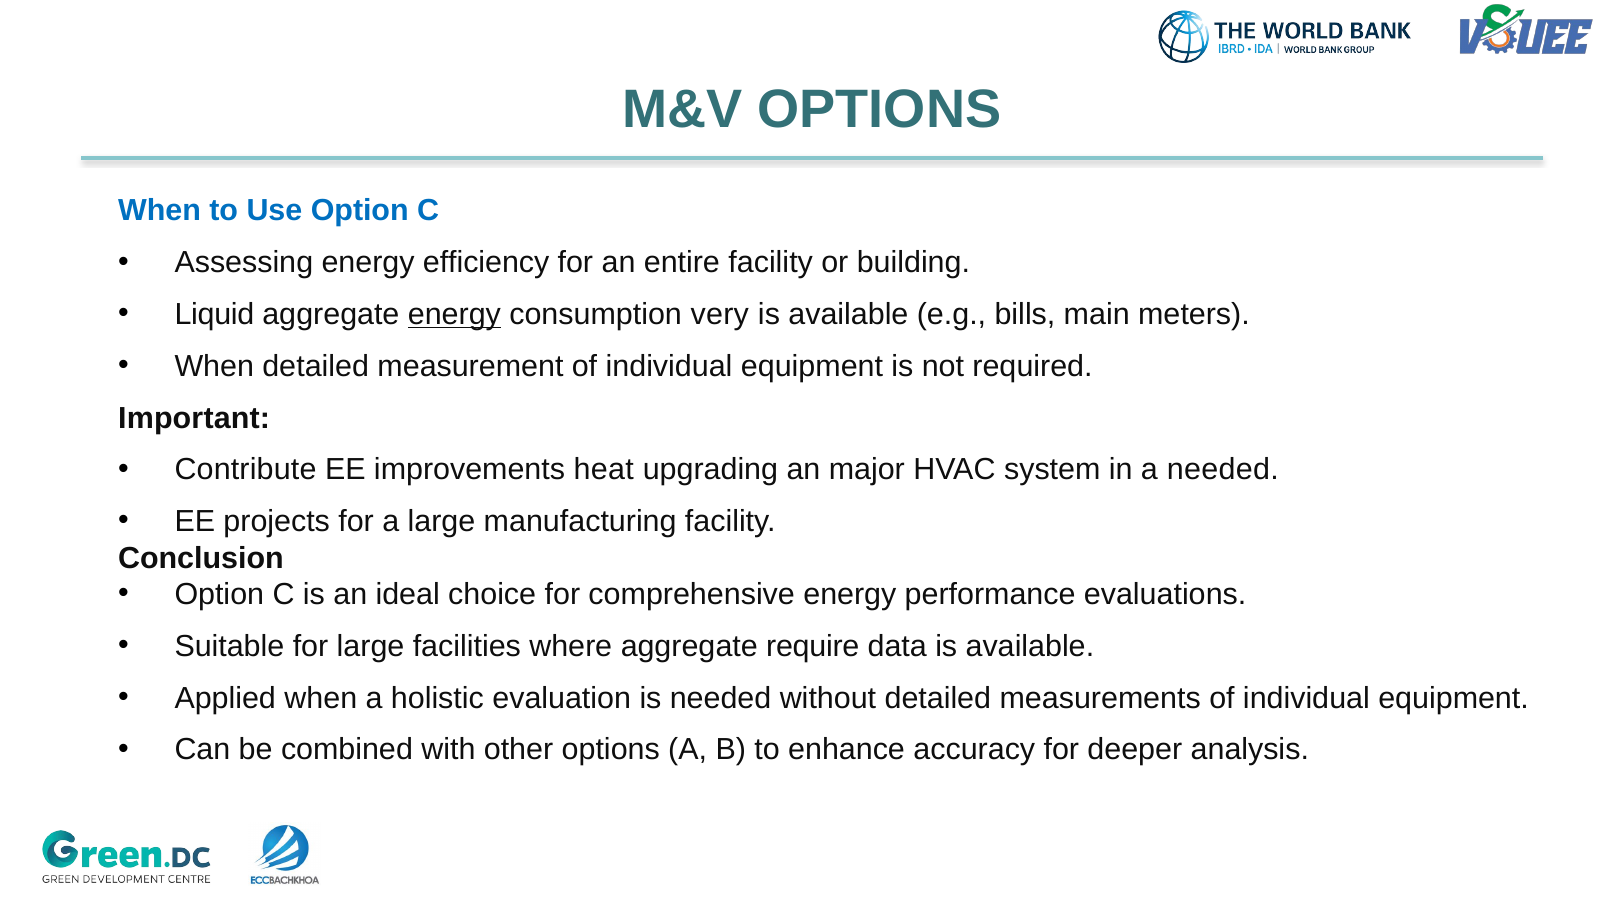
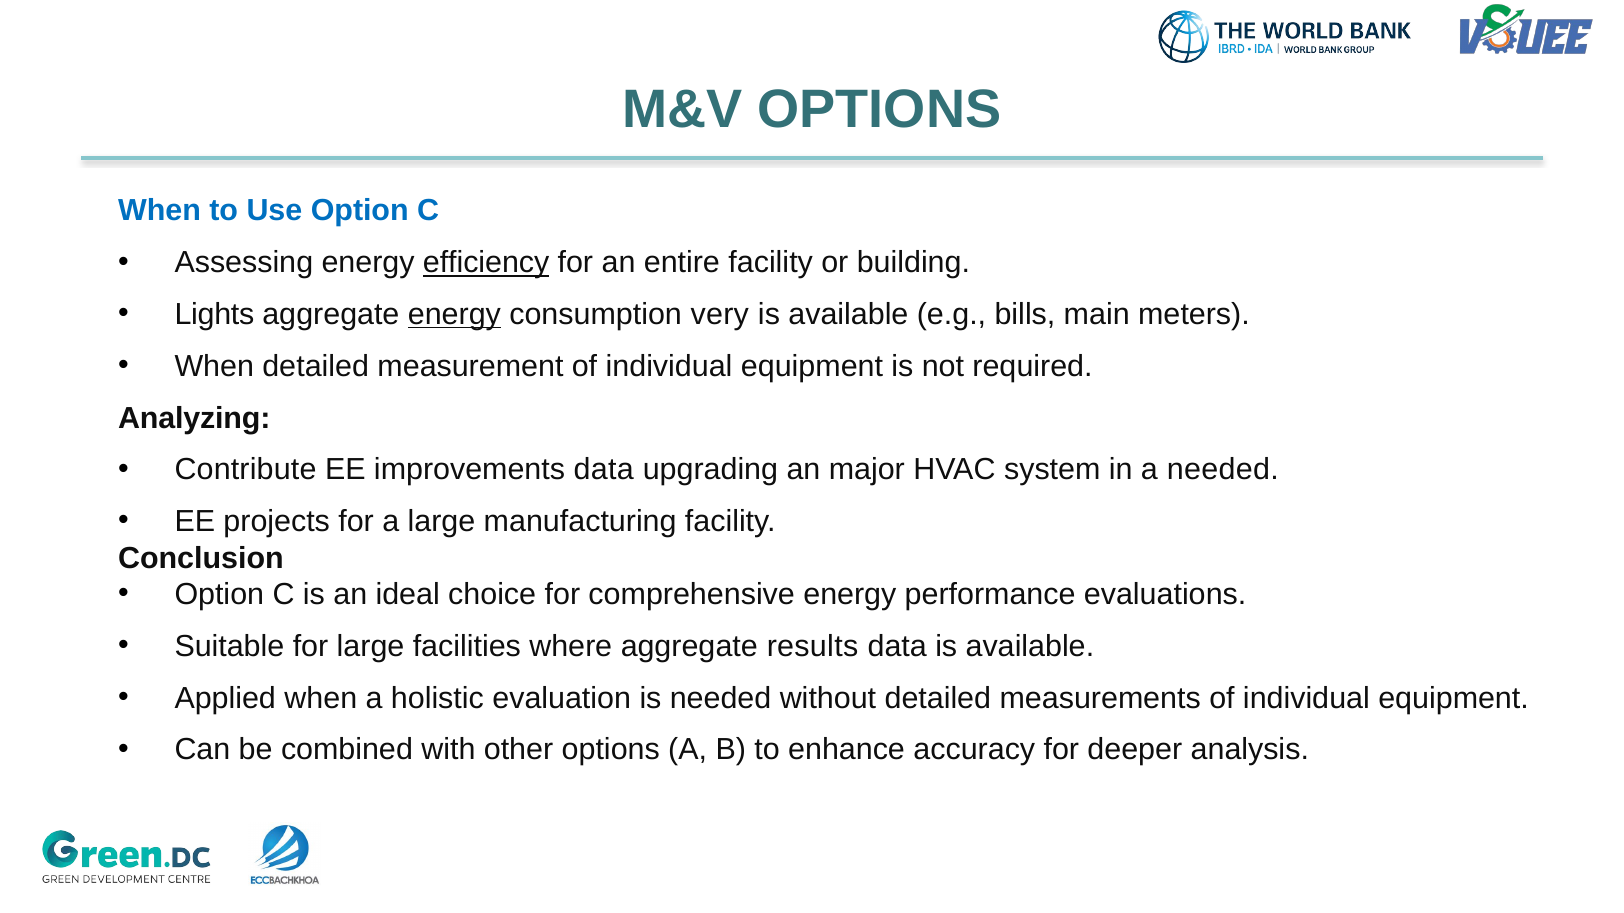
efficiency underline: none -> present (486, 263)
Liquid: Liquid -> Lights (214, 315)
Important: Important -> Analyzing (194, 418)
improvements heat: heat -> data (604, 470)
require: require -> results (812, 647)
